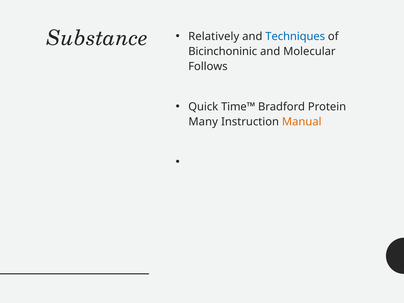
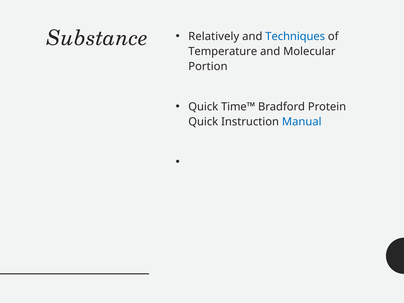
Bicinchoninic: Bicinchoninic -> Temperature (223, 51)
Follows: Follows -> Portion (208, 66)
Many: Many -> Quick (203, 122)
Manual colour: orange -> blue (302, 122)
